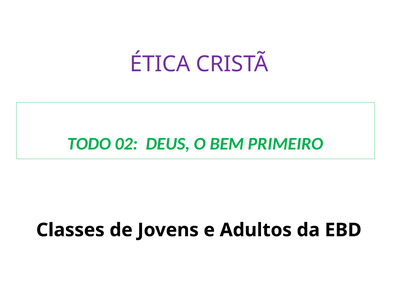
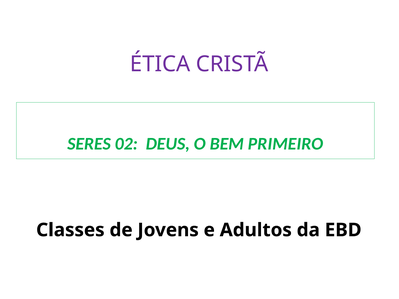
TODO: TODO -> SERES (89, 144)
